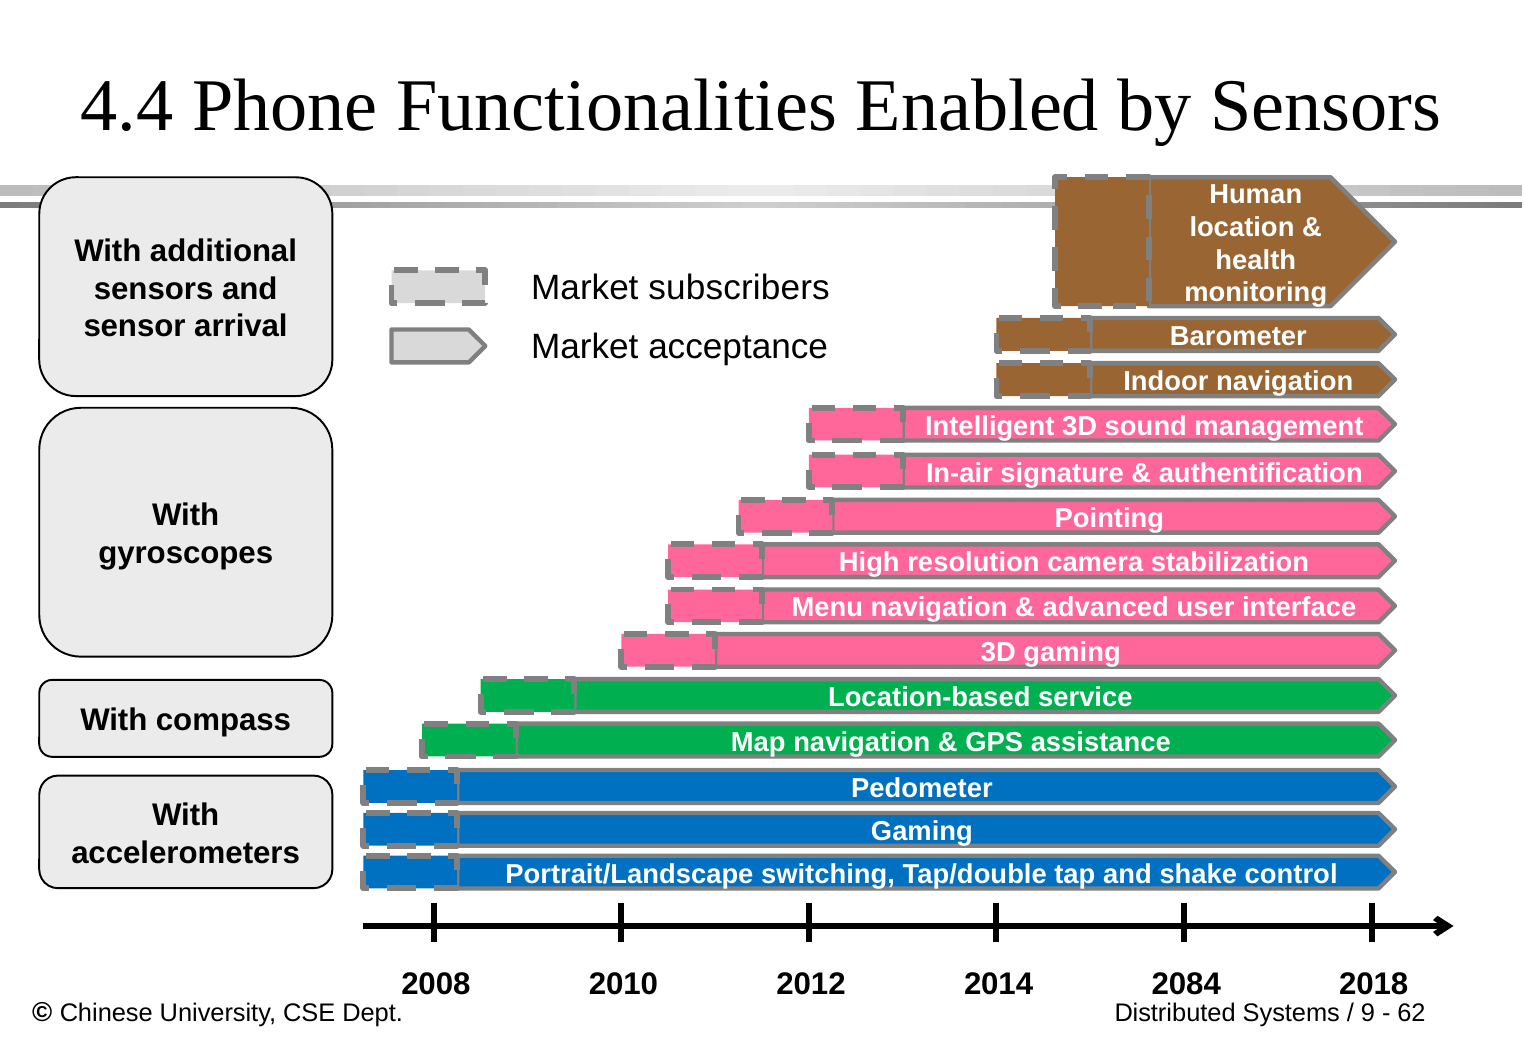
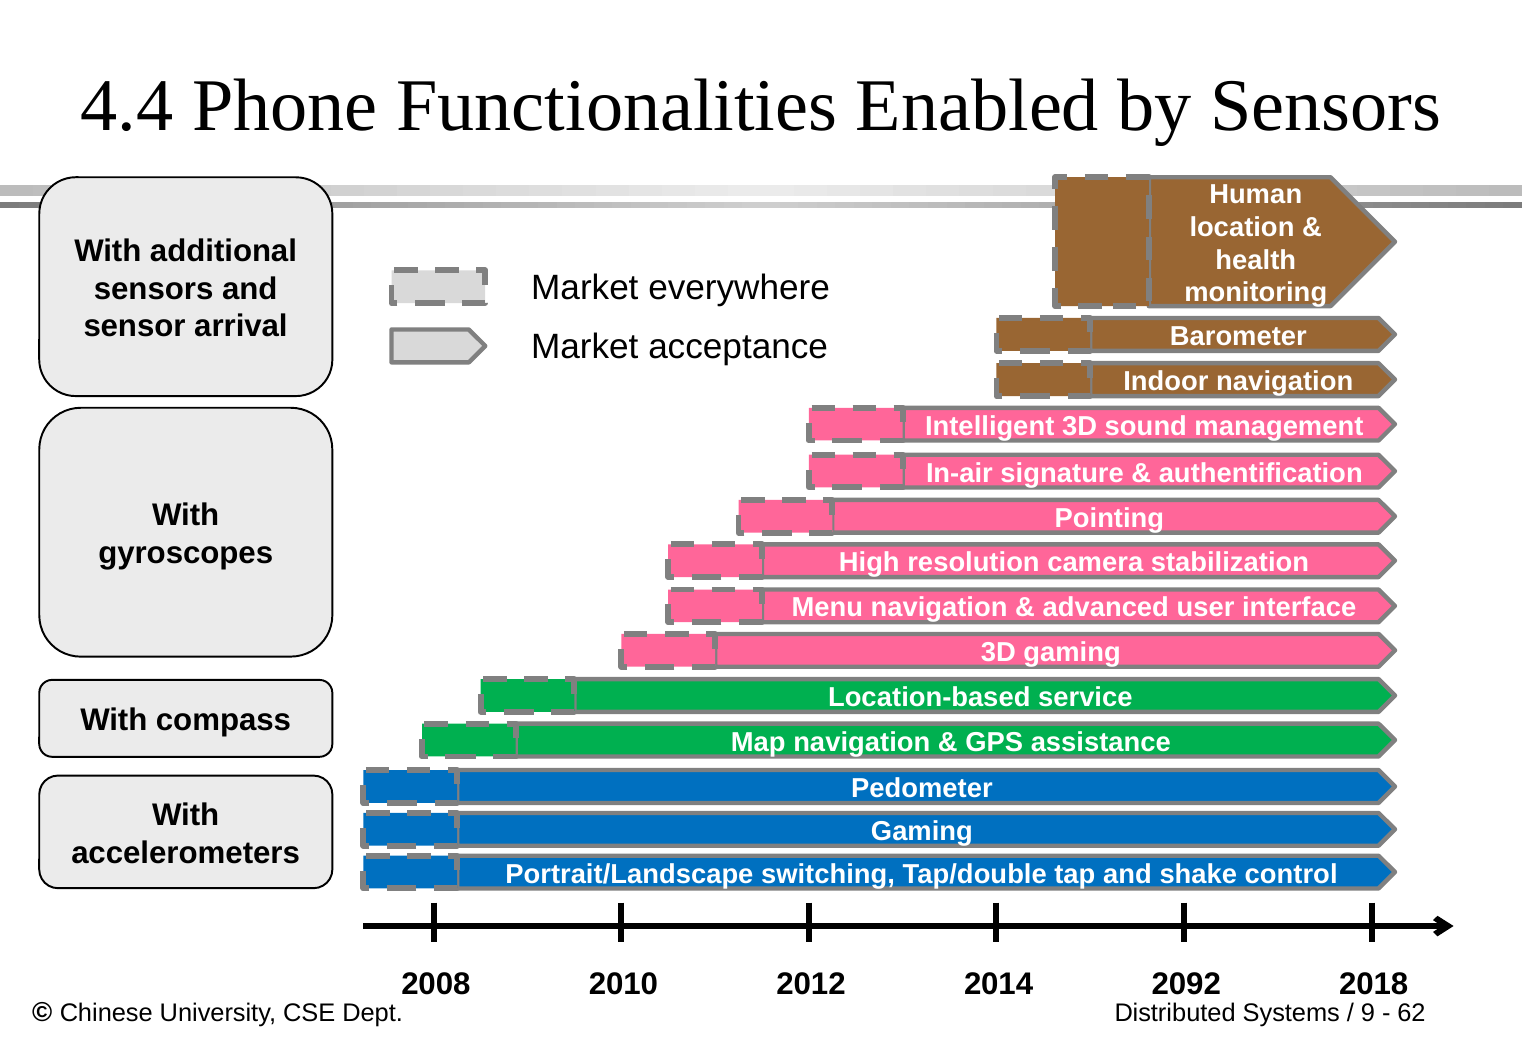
subscribers: subscribers -> everywhere (739, 288)
2084: 2084 -> 2092 (1186, 984)
